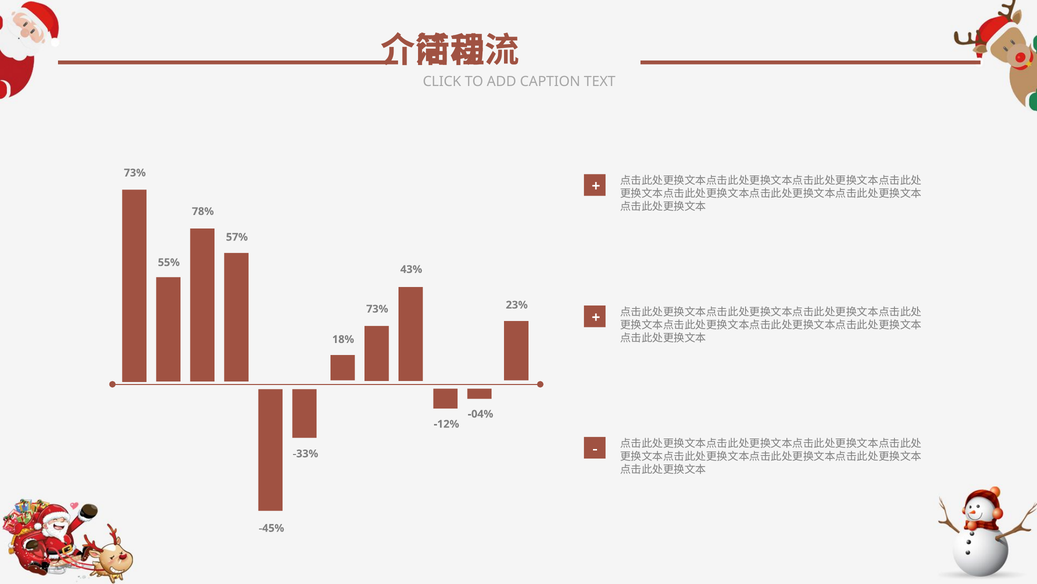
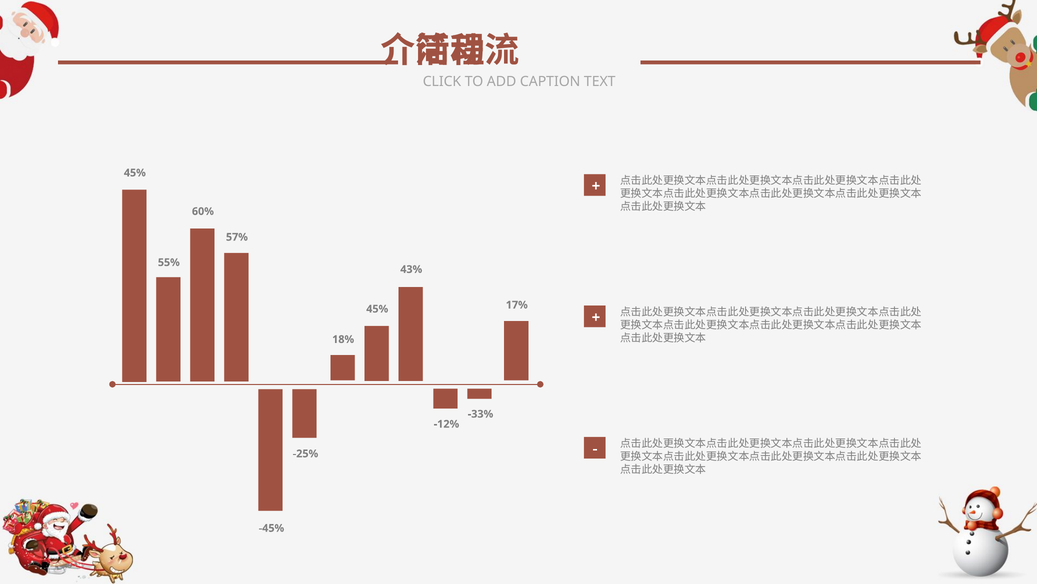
73%: 73% -> 45% (135, 173)
78%: 78% -> 60% (203, 211)
23%: 23% -> 17% (517, 305)
73%: 73% -> 45% (377, 309)
-04%: -04% -> -33% (481, 414)
-33%: -33% -> -25% (306, 453)
